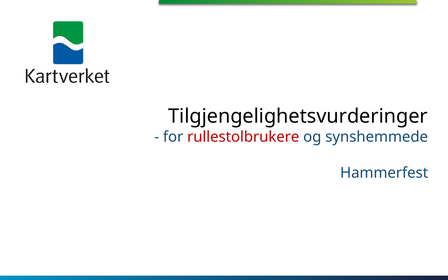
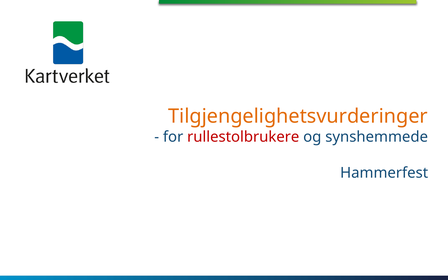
Tilgjengelighetsvurderinger colour: black -> orange (298, 116)
